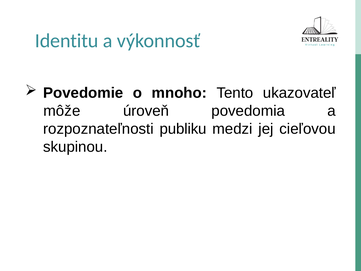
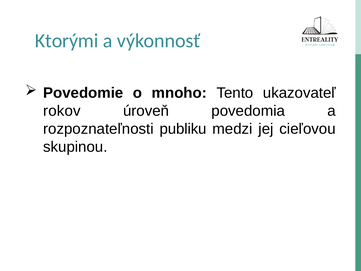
Identitu: Identitu -> Ktorými (67, 41)
môže: môže -> rokov (62, 111)
